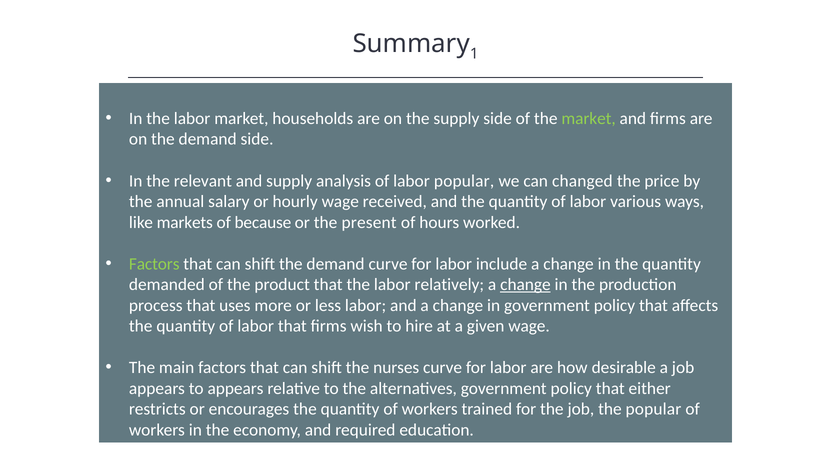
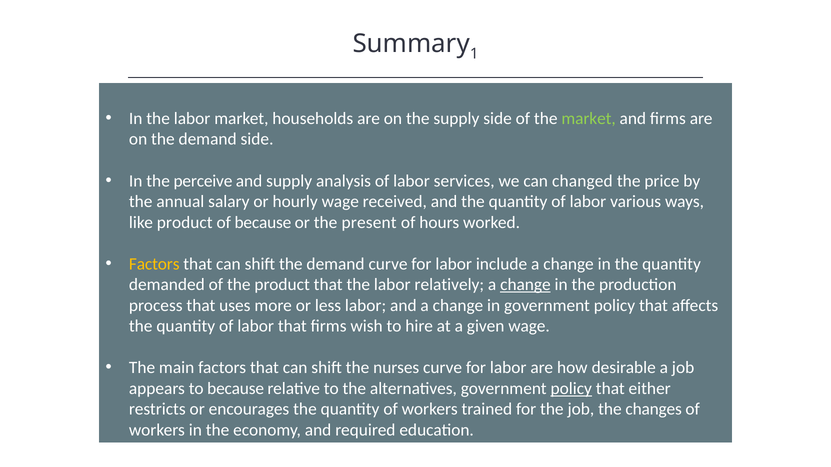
relevant: relevant -> perceive (203, 181)
labor popular: popular -> services (464, 181)
like markets: markets -> product (185, 223)
Factors colour: light green -> yellow (154, 264)
to appears: appears -> because (236, 389)
policy underline: none -> present (571, 389)
the popular: popular -> changes (654, 410)
